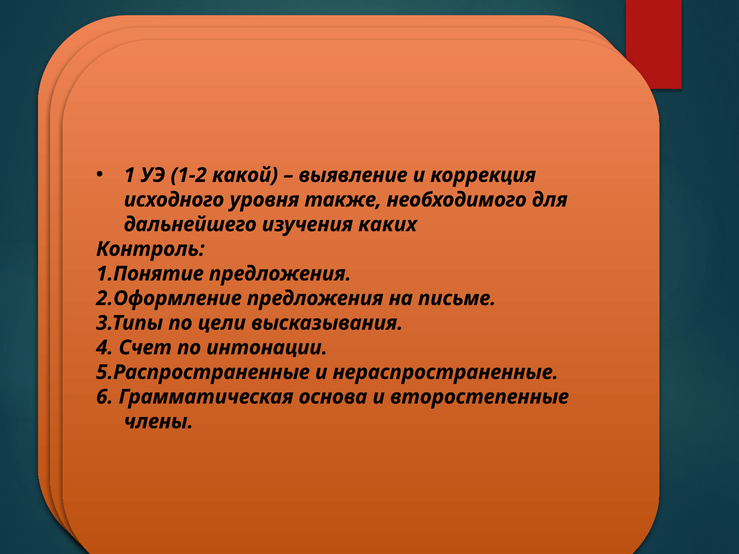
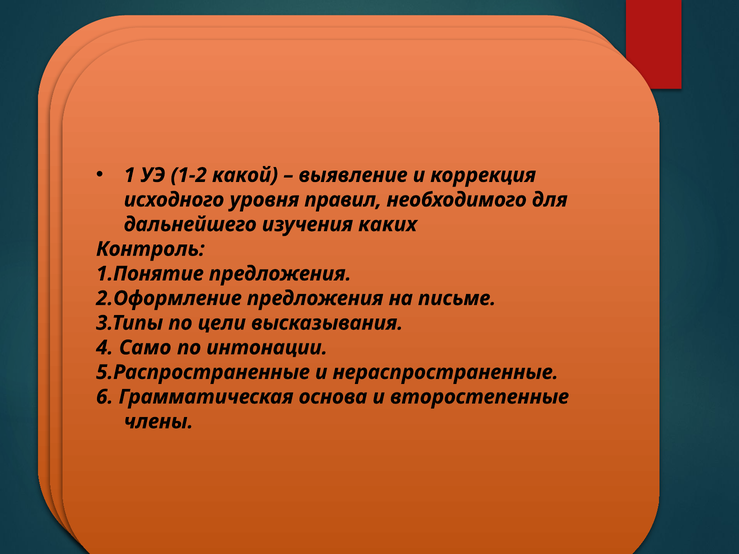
также: также -> правил (343, 200)
Счет: Счет -> Само (145, 348)
